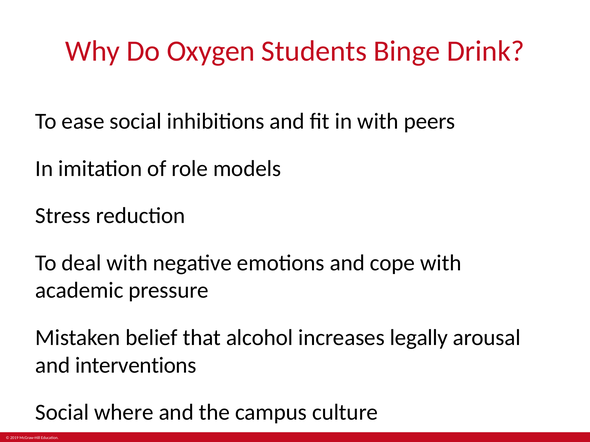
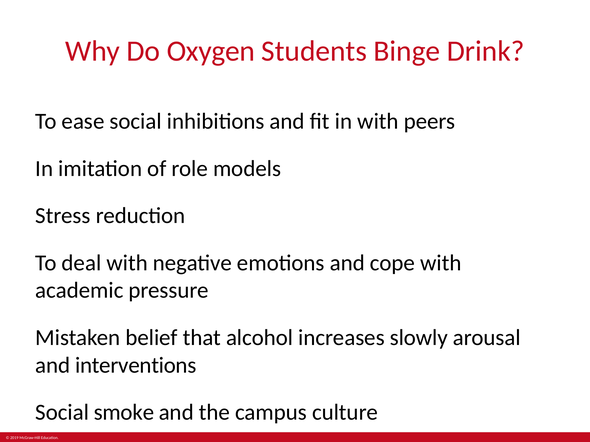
legally: legally -> slowly (419, 338)
where: where -> smoke (124, 413)
